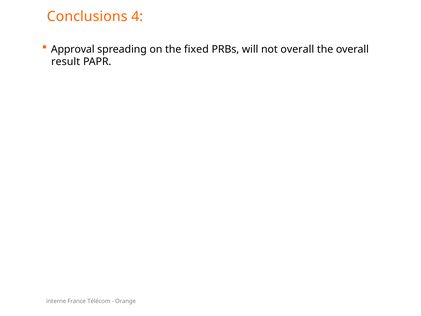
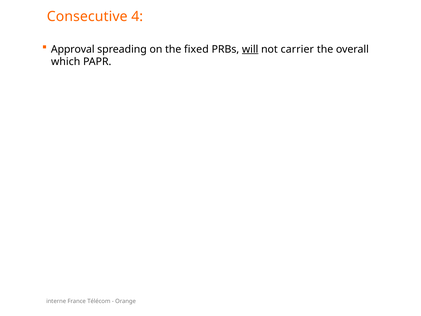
Conclusions: Conclusions -> Consecutive (87, 16)
will underline: none -> present (250, 49)
not overall: overall -> carrier (297, 49)
result: result -> which (66, 62)
